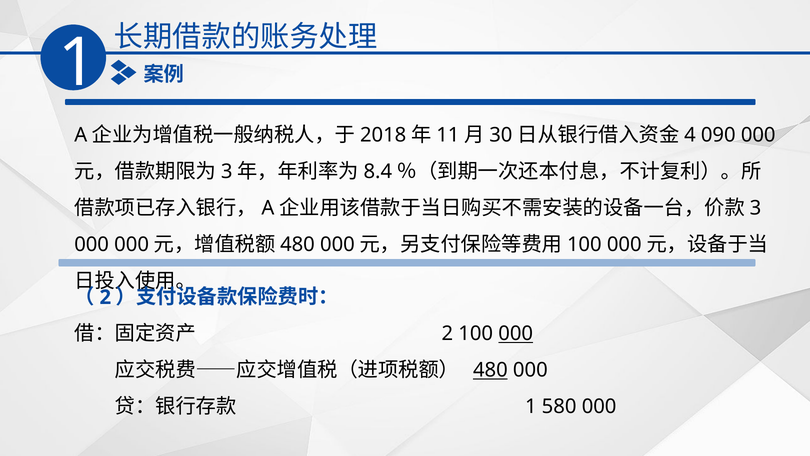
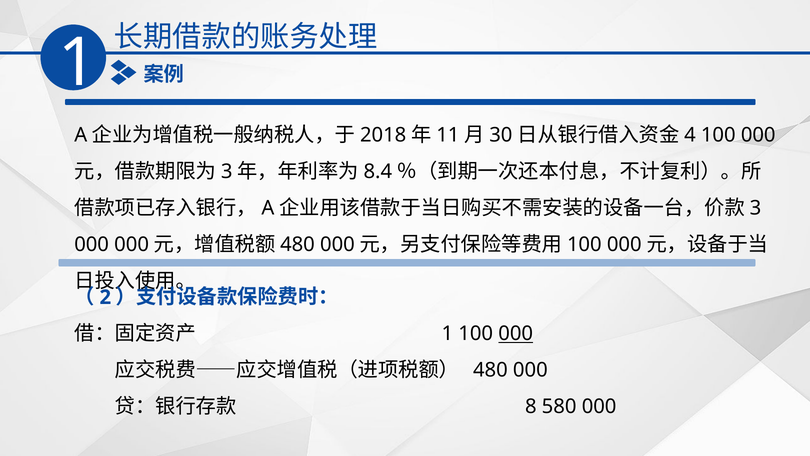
090: 090 -> 100 (718, 135)
2: 2 -> 1 (447, 334)
480 underline: present -> none (490, 370)
1: 1 -> 8 (531, 406)
